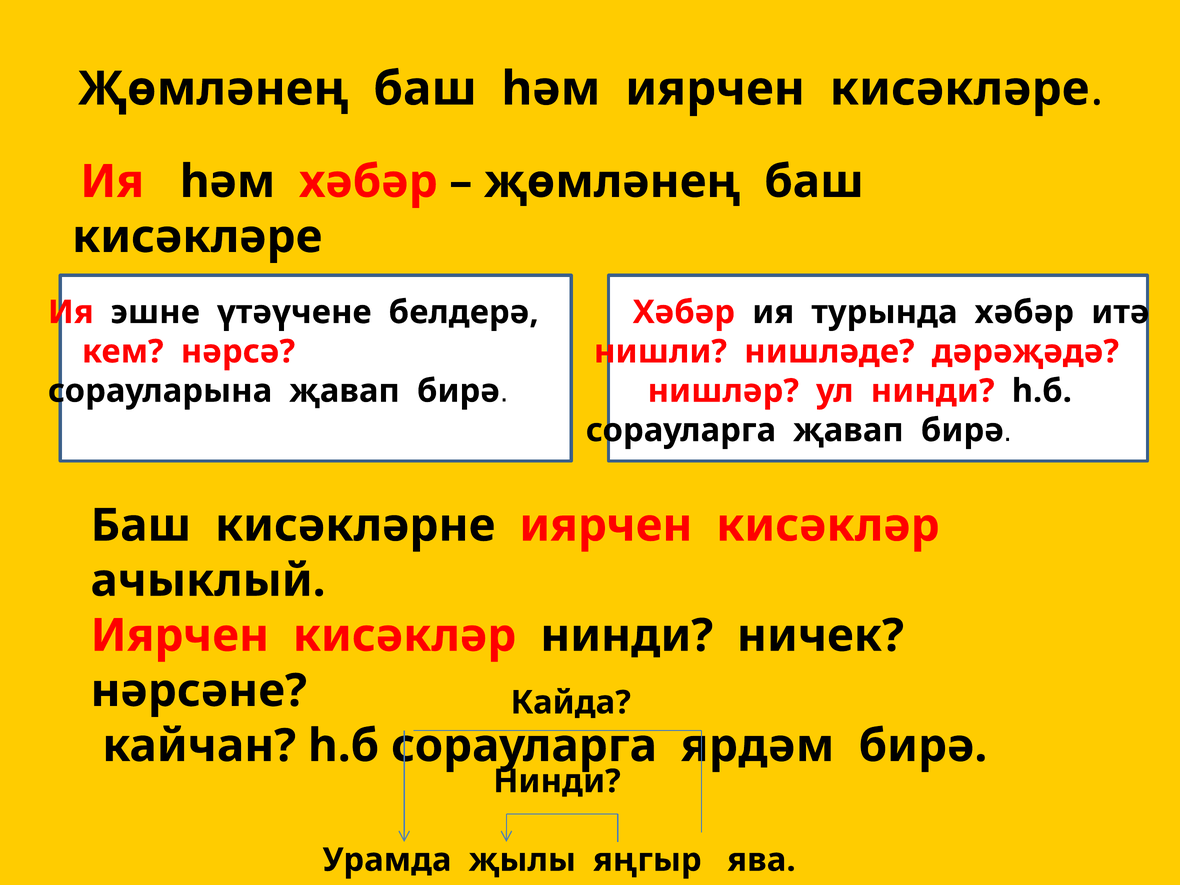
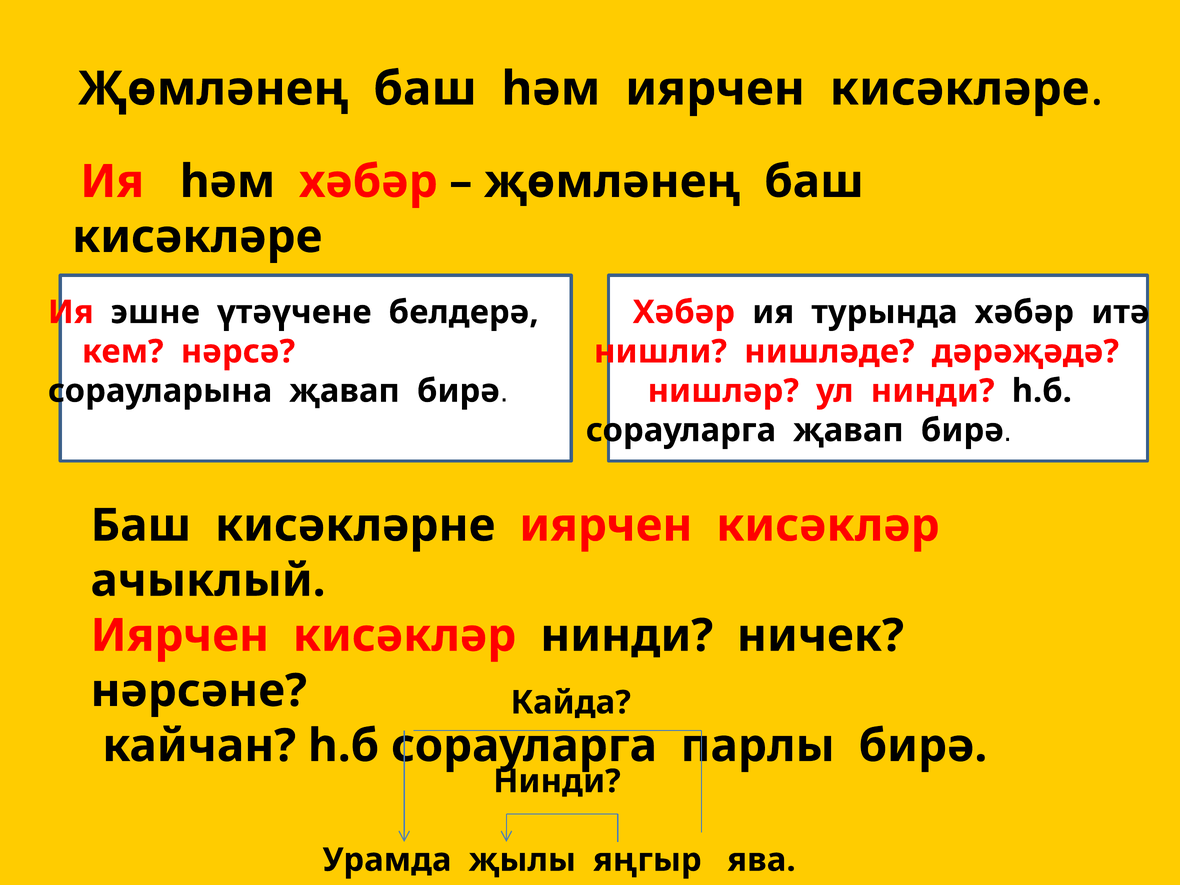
ярдәм: ярдәм -> парлы (758, 746)
